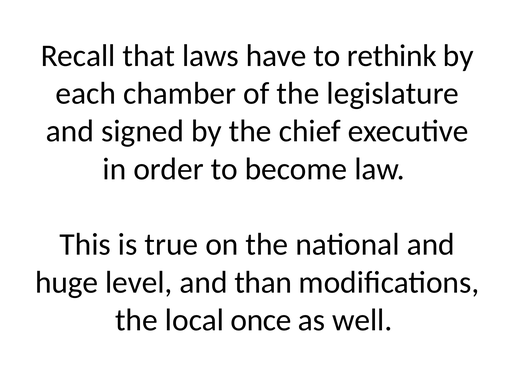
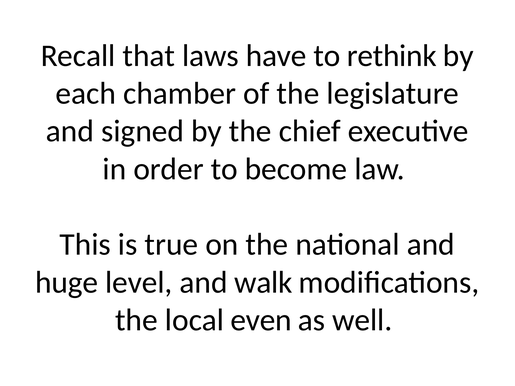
than: than -> walk (263, 283)
once: once -> even (261, 320)
